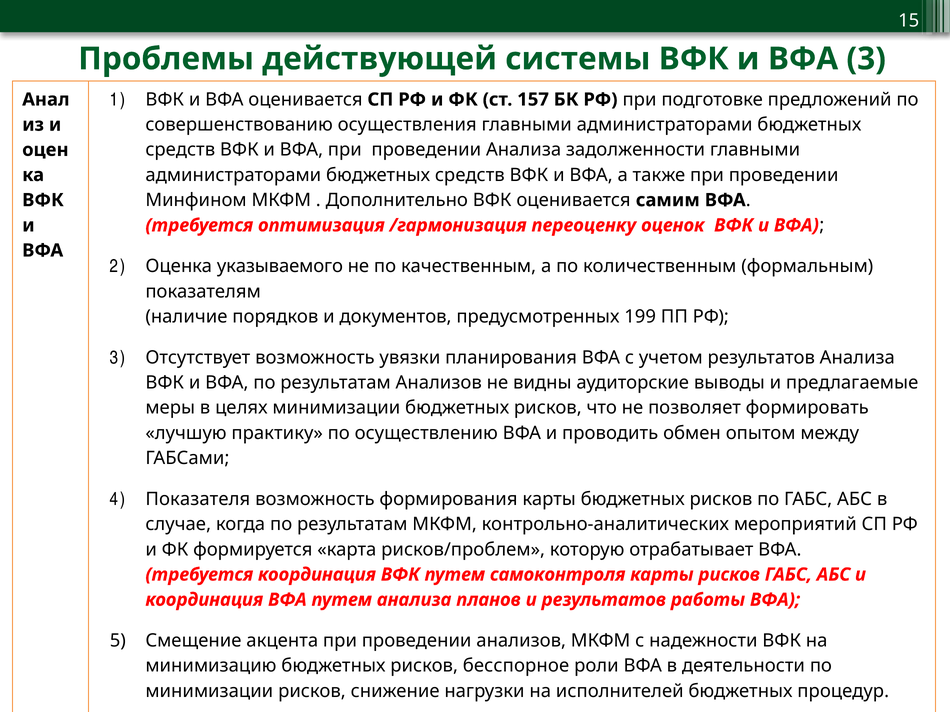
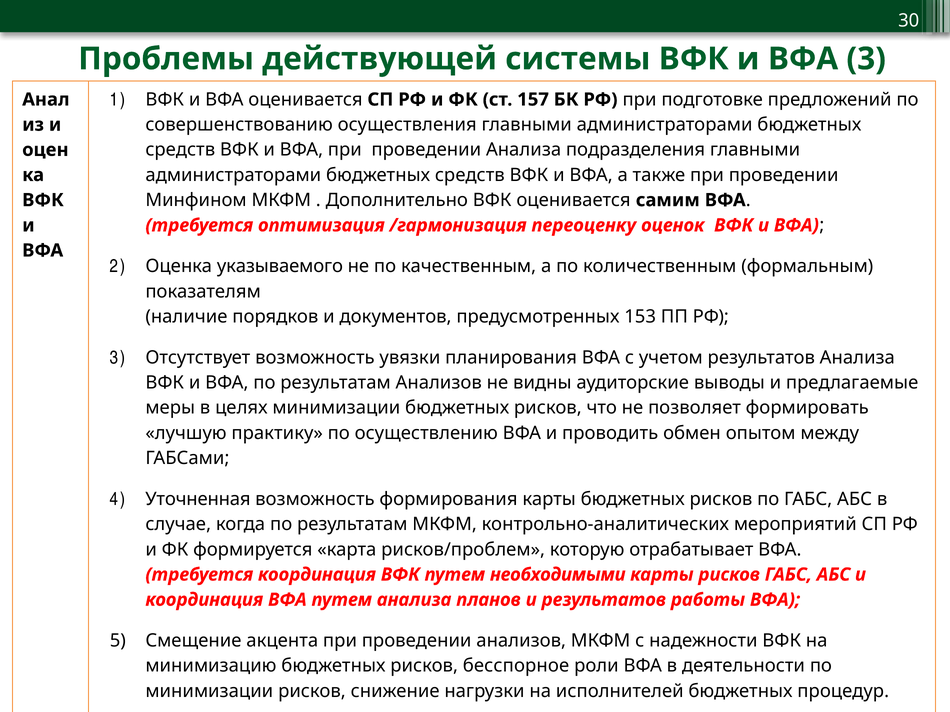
15: 15 -> 30 (909, 21)
задолженности: задолженности -> подразделения (636, 150)
199: 199 -> 153 (640, 317)
Показателя: Показателя -> Уточненная (198, 499)
самоконтроля: самоконтроля -> необходимыми (558, 575)
